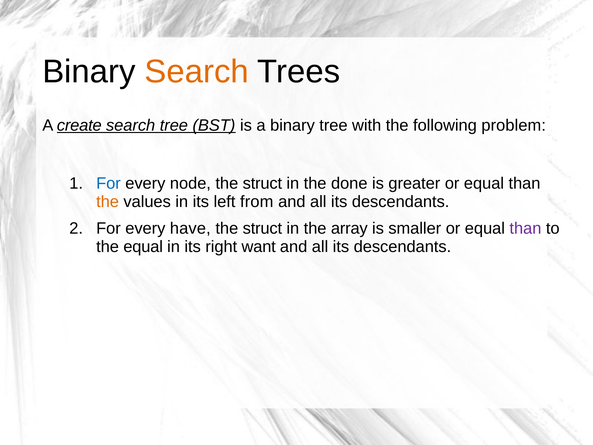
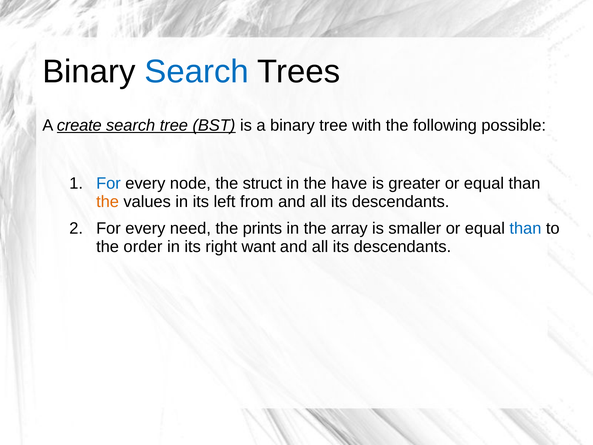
Search colour: orange -> blue (197, 72)
problem: problem -> possible (514, 125)
done: done -> have (349, 183)
have: have -> need (190, 228)
struct: struct -> prints (262, 228)
than colour: purple -> blue (525, 228)
the equal: equal -> order (143, 247)
